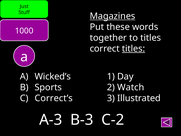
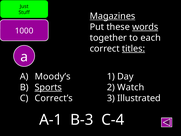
words underline: none -> present (145, 27)
to titles: titles -> each (151, 38)
Wicked’s: Wicked’s -> Moody’s (53, 76)
Sports underline: none -> present (48, 87)
A-3: A-3 -> A-1 (51, 120)
C-2: C-2 -> C-4 (113, 120)
